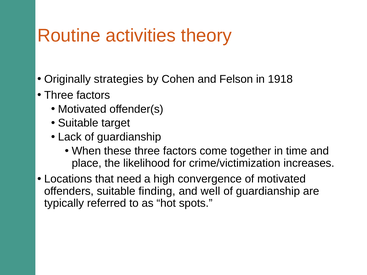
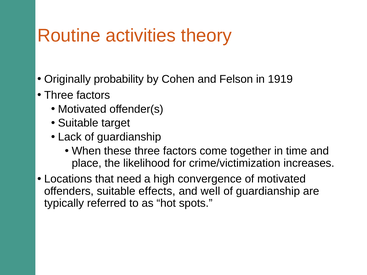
strategies: strategies -> probability (119, 79)
1918: 1918 -> 1919 (280, 79)
finding: finding -> effects (157, 191)
